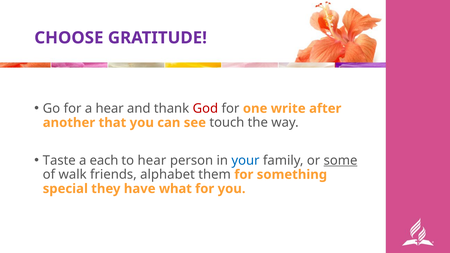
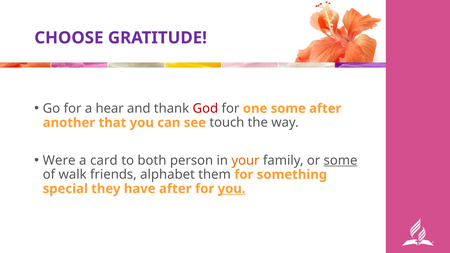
one write: write -> some (288, 109)
Taste: Taste -> Were (59, 160)
each: each -> card (104, 160)
to hear: hear -> both (152, 160)
your colour: blue -> orange (245, 160)
have what: what -> after (175, 189)
you underline: none -> present (232, 189)
